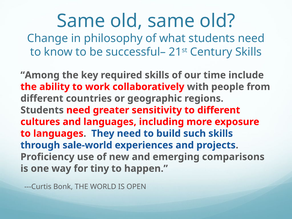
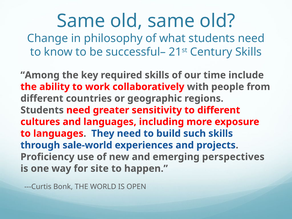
comparisons: comparisons -> perspectives (233, 157)
tiny: tiny -> site (100, 169)
